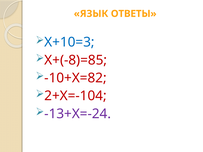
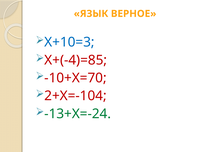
ОТВЕТЫ: ОТВЕТЫ -> ВЕРНОЕ (134, 14)
Х+(-8)=85: Х+(-8)=85 -> Х+(-4)=85 (76, 60)
-10+Х=82: -10+Х=82 -> -10+Х=70 (75, 78)
-13+Х=-24 colour: purple -> green (78, 114)
